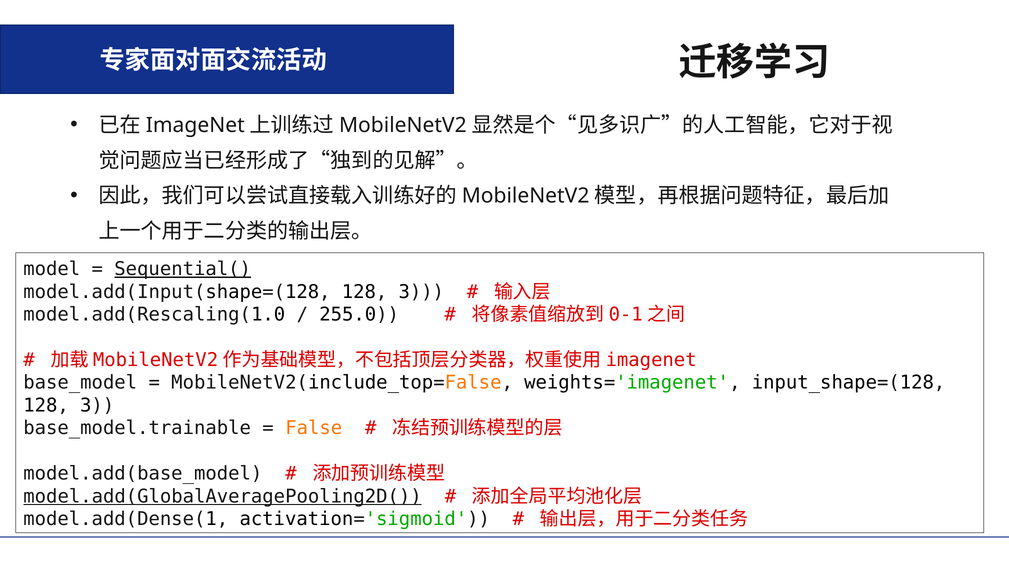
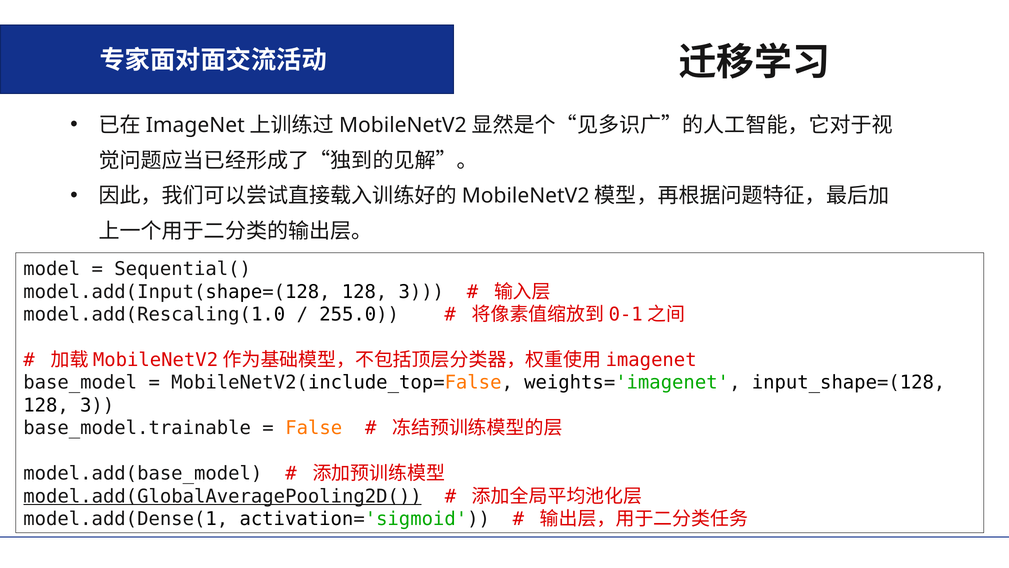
Sequential( underline: present -> none (183, 269)
